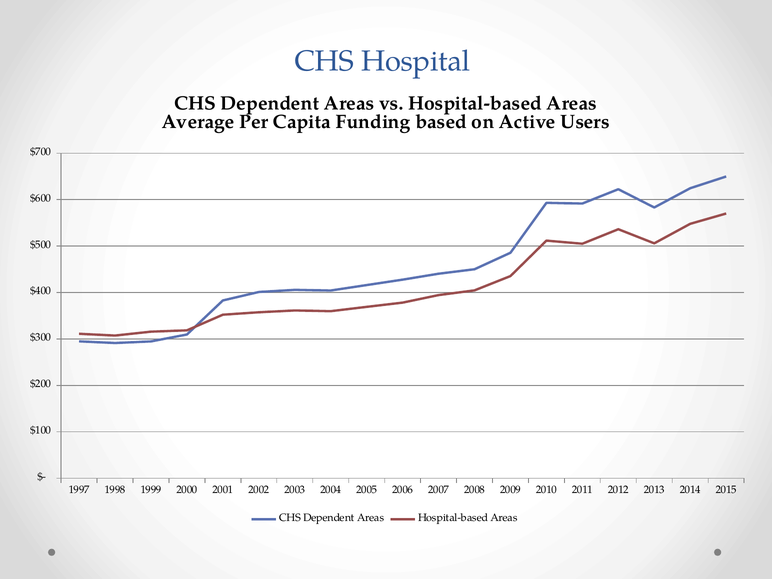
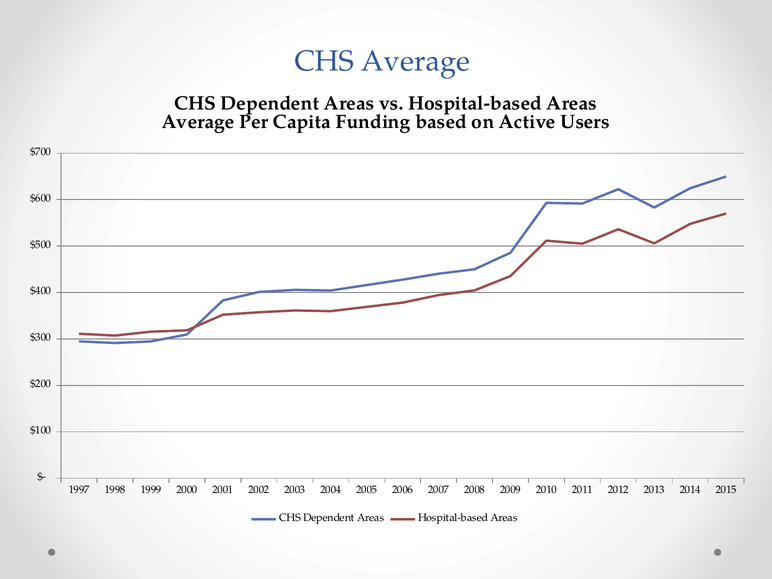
CHS Hospital: Hospital -> Average (416, 61)
